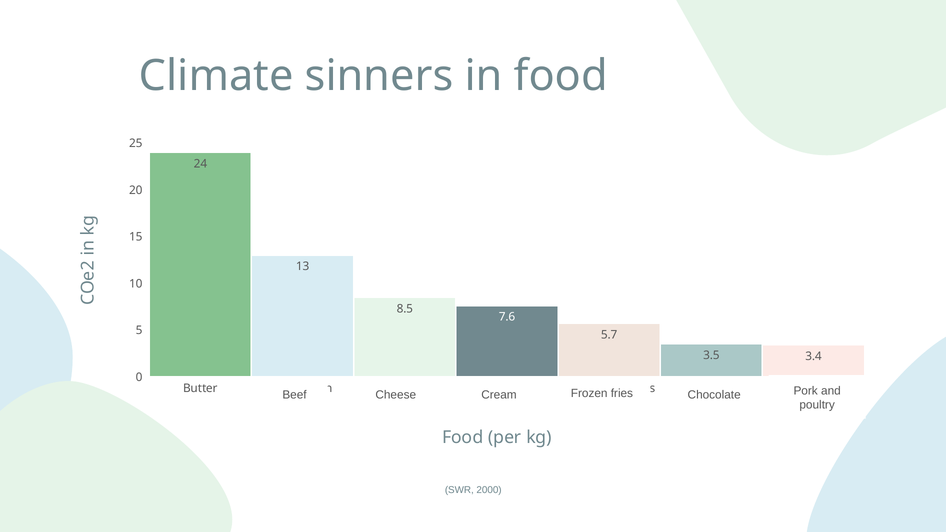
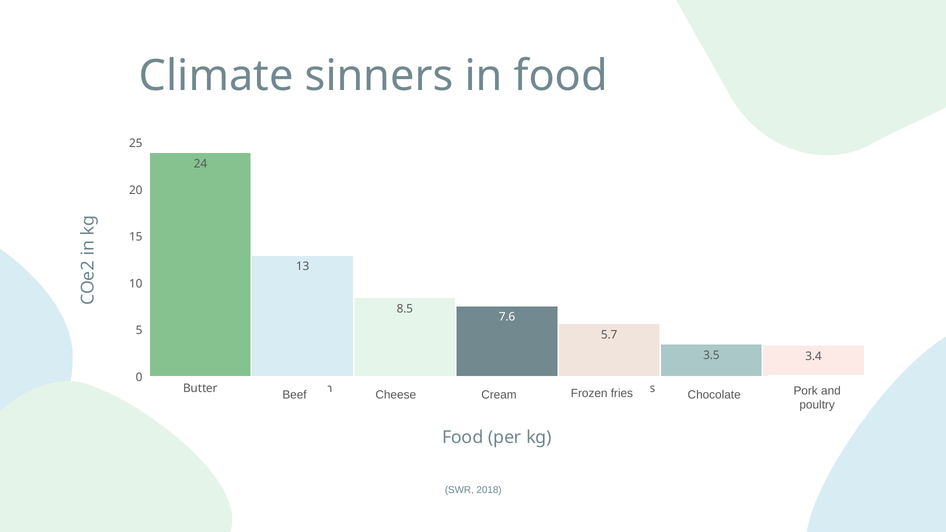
2000: 2000 -> 2018 (489, 490)
